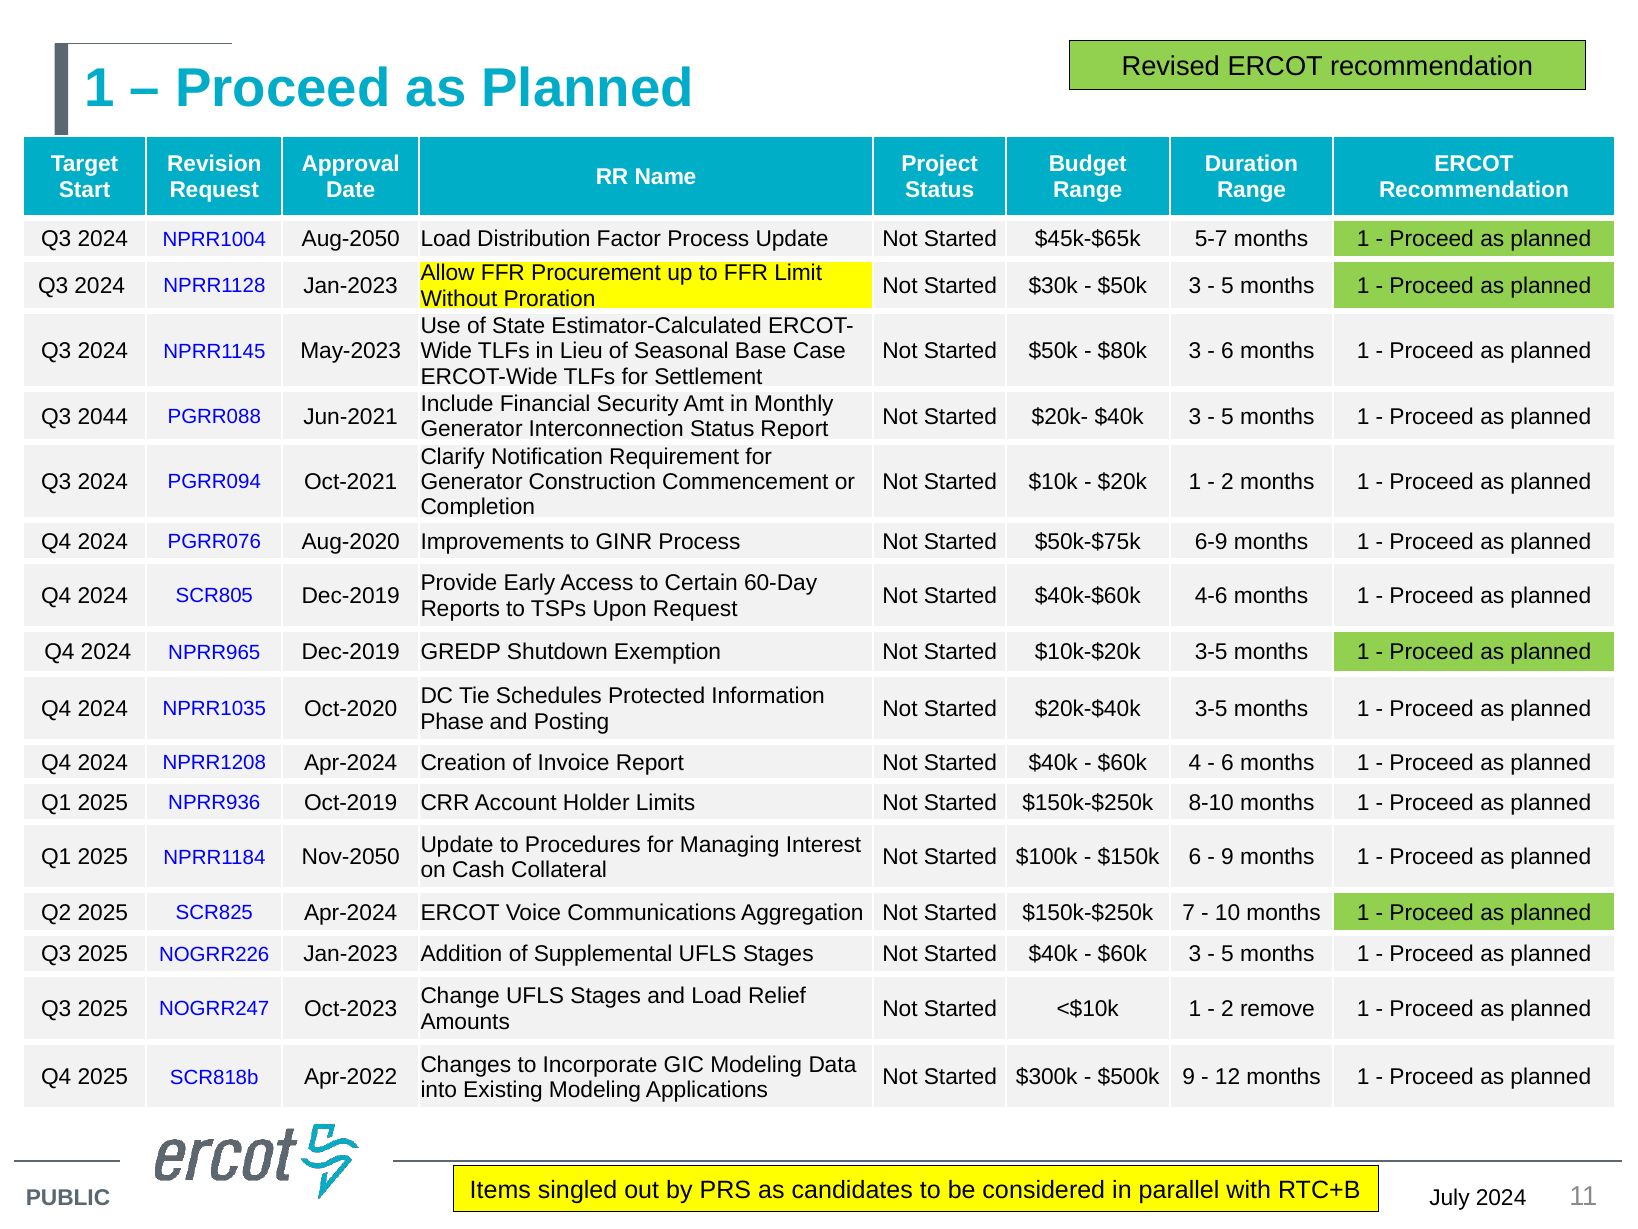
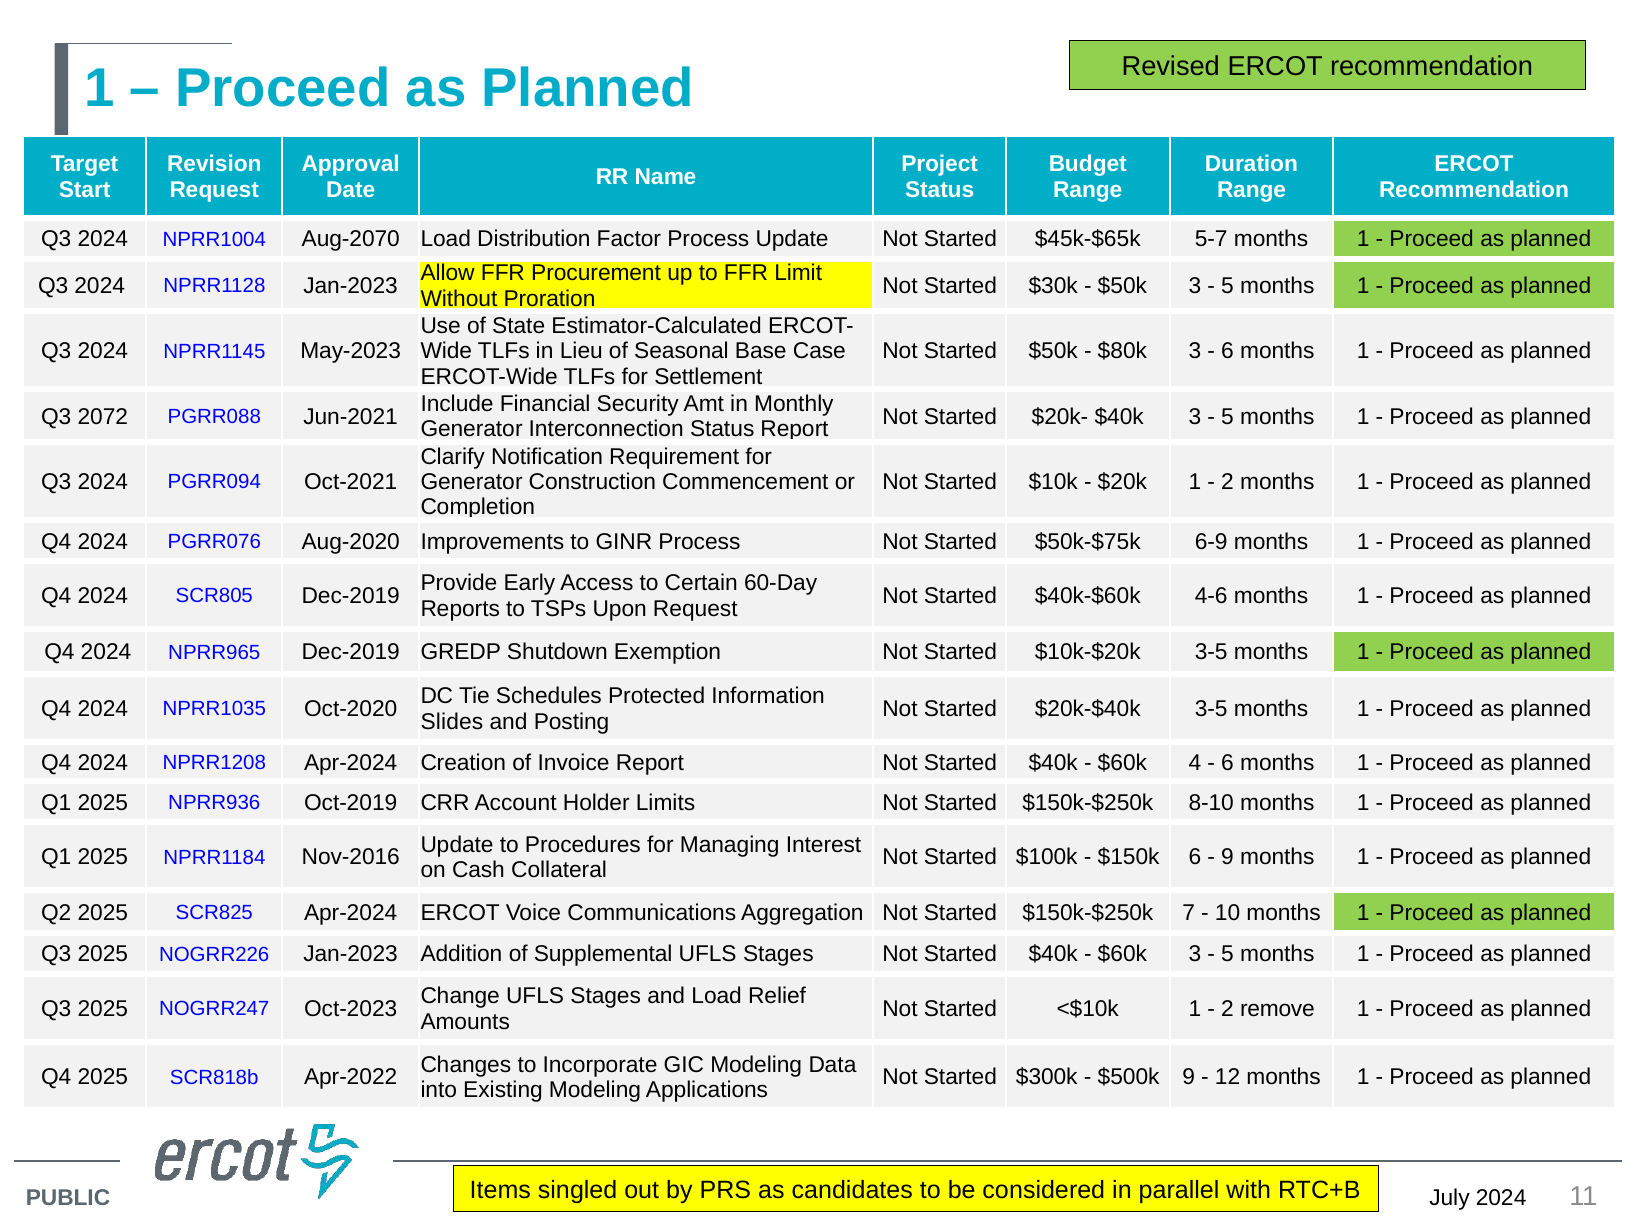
Aug-2050: Aug-2050 -> Aug-2070 (351, 239)
2044: 2044 -> 2072 (103, 417)
Phase: Phase -> Slides (452, 721)
Nov-2050: Nov-2050 -> Nov-2016 (351, 857)
